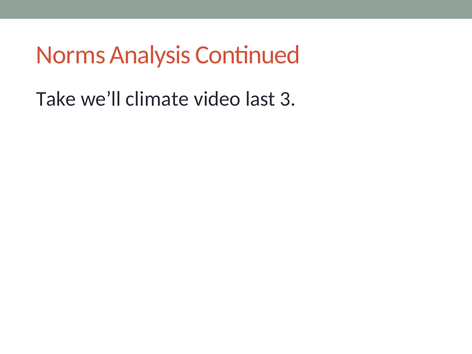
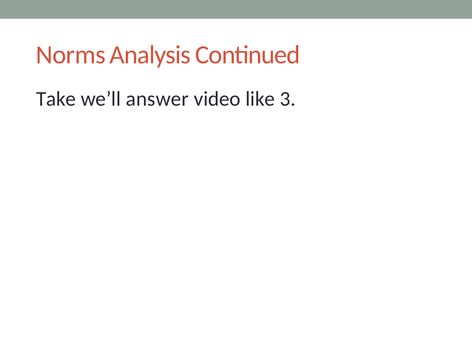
climate: climate -> answer (157, 99)
last: last -> like (260, 99)
